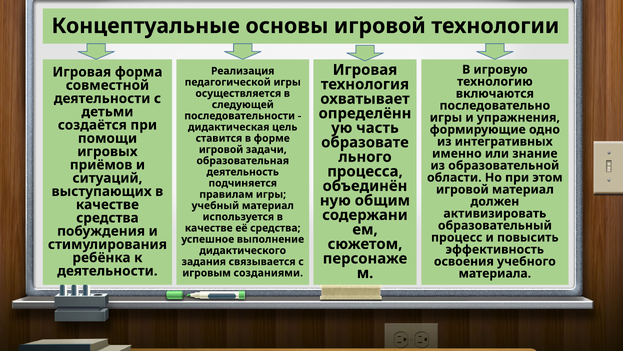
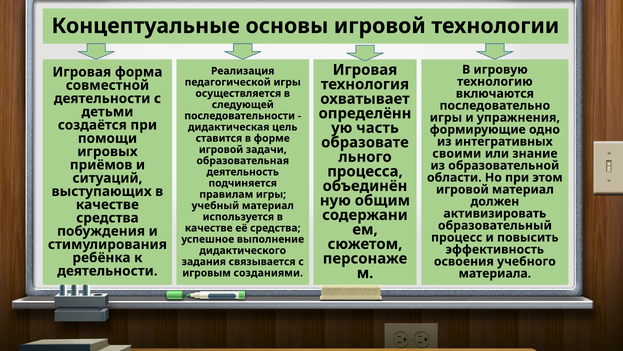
именно: именно -> своими (457, 153)
